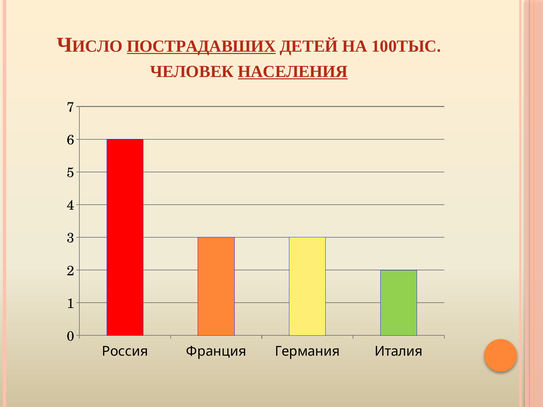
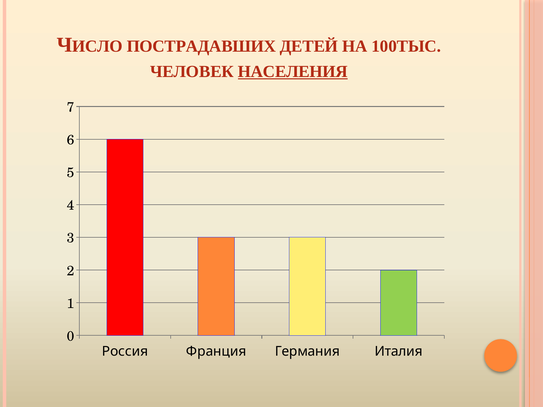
ПОСТРАДАВШИХ underline: present -> none (201, 46)
